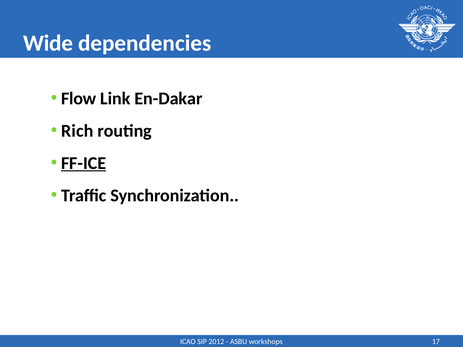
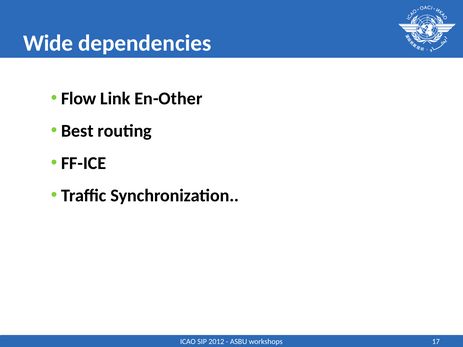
En-Dakar: En-Dakar -> En-Other (168, 98)
Rich: Rich -> Best (77, 131)
FF-ICE underline: present -> none (84, 163)
